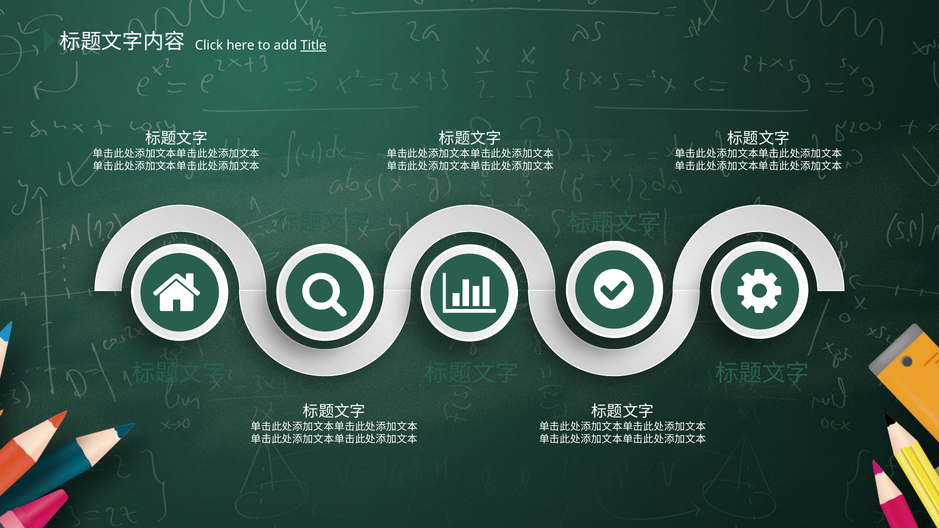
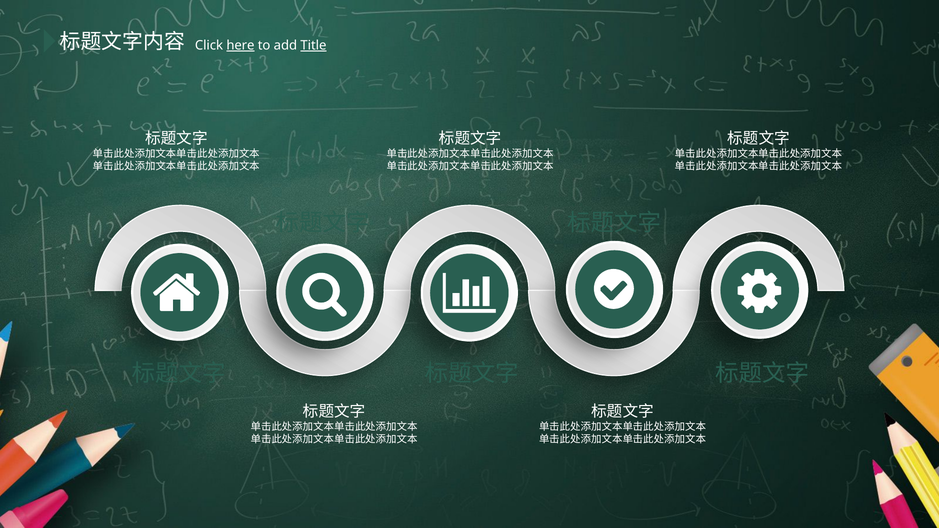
here underline: none -> present (240, 45)
